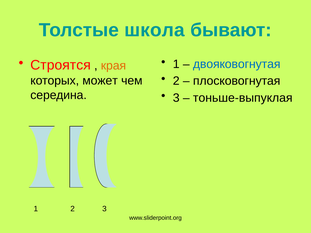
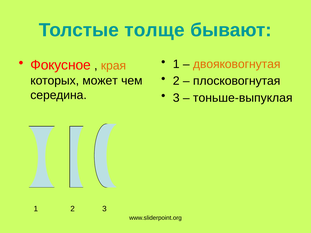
школа: школа -> толще (155, 30)
двояковогнутая colour: blue -> orange (237, 64)
Строятся: Строятся -> Фокусное (61, 65)
